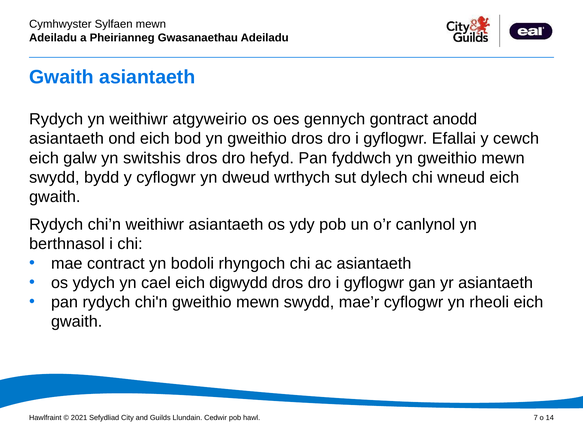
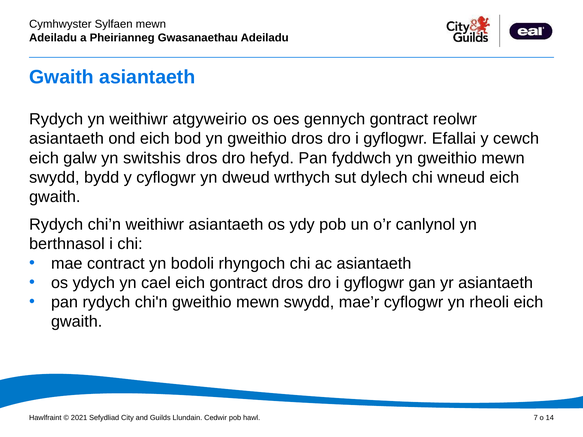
anodd: anodd -> reolwr (455, 119)
eich digwydd: digwydd -> gontract (238, 283)
